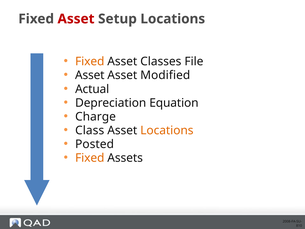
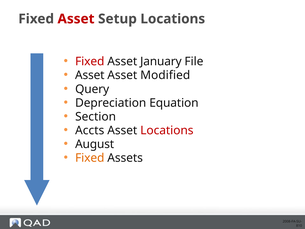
Fixed colour: orange -> red (90, 61)
Classes: Classes -> January (161, 61)
Actual: Actual -> Query (92, 89)
Charge: Charge -> Section (96, 117)
Class: Class -> Accts (90, 130)
Locations colour: orange -> red (167, 130)
Posted: Posted -> August (95, 144)
